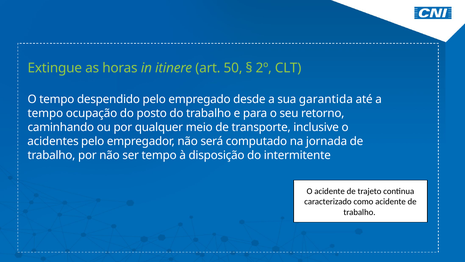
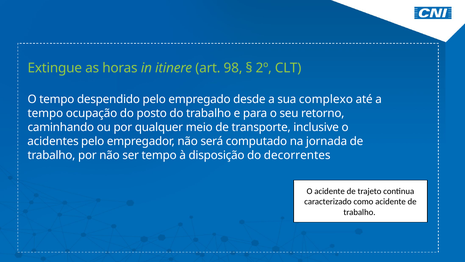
50: 50 -> 98 (233, 68)
garantida: garantida -> complexo (326, 99)
intermitente: intermitente -> decorrentes (297, 155)
